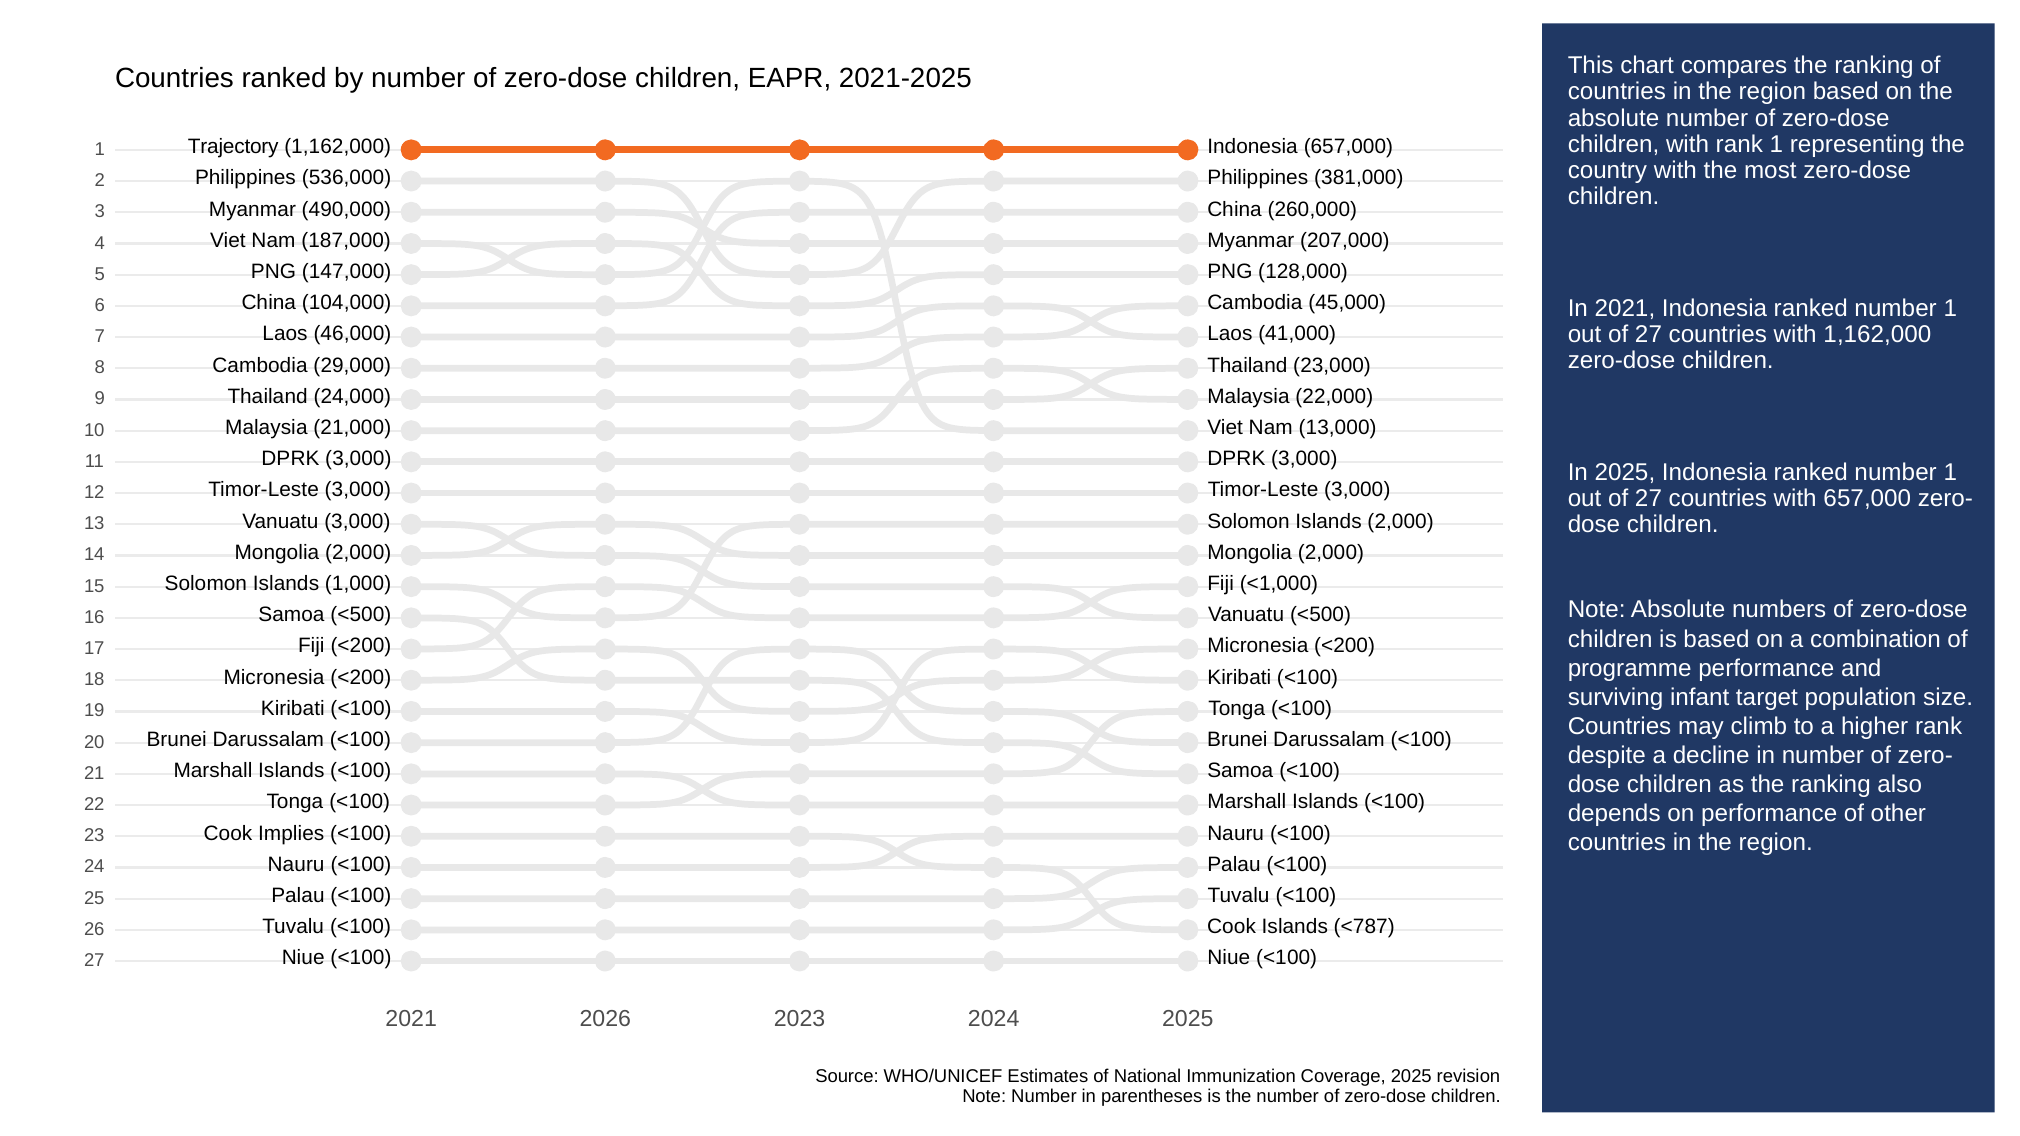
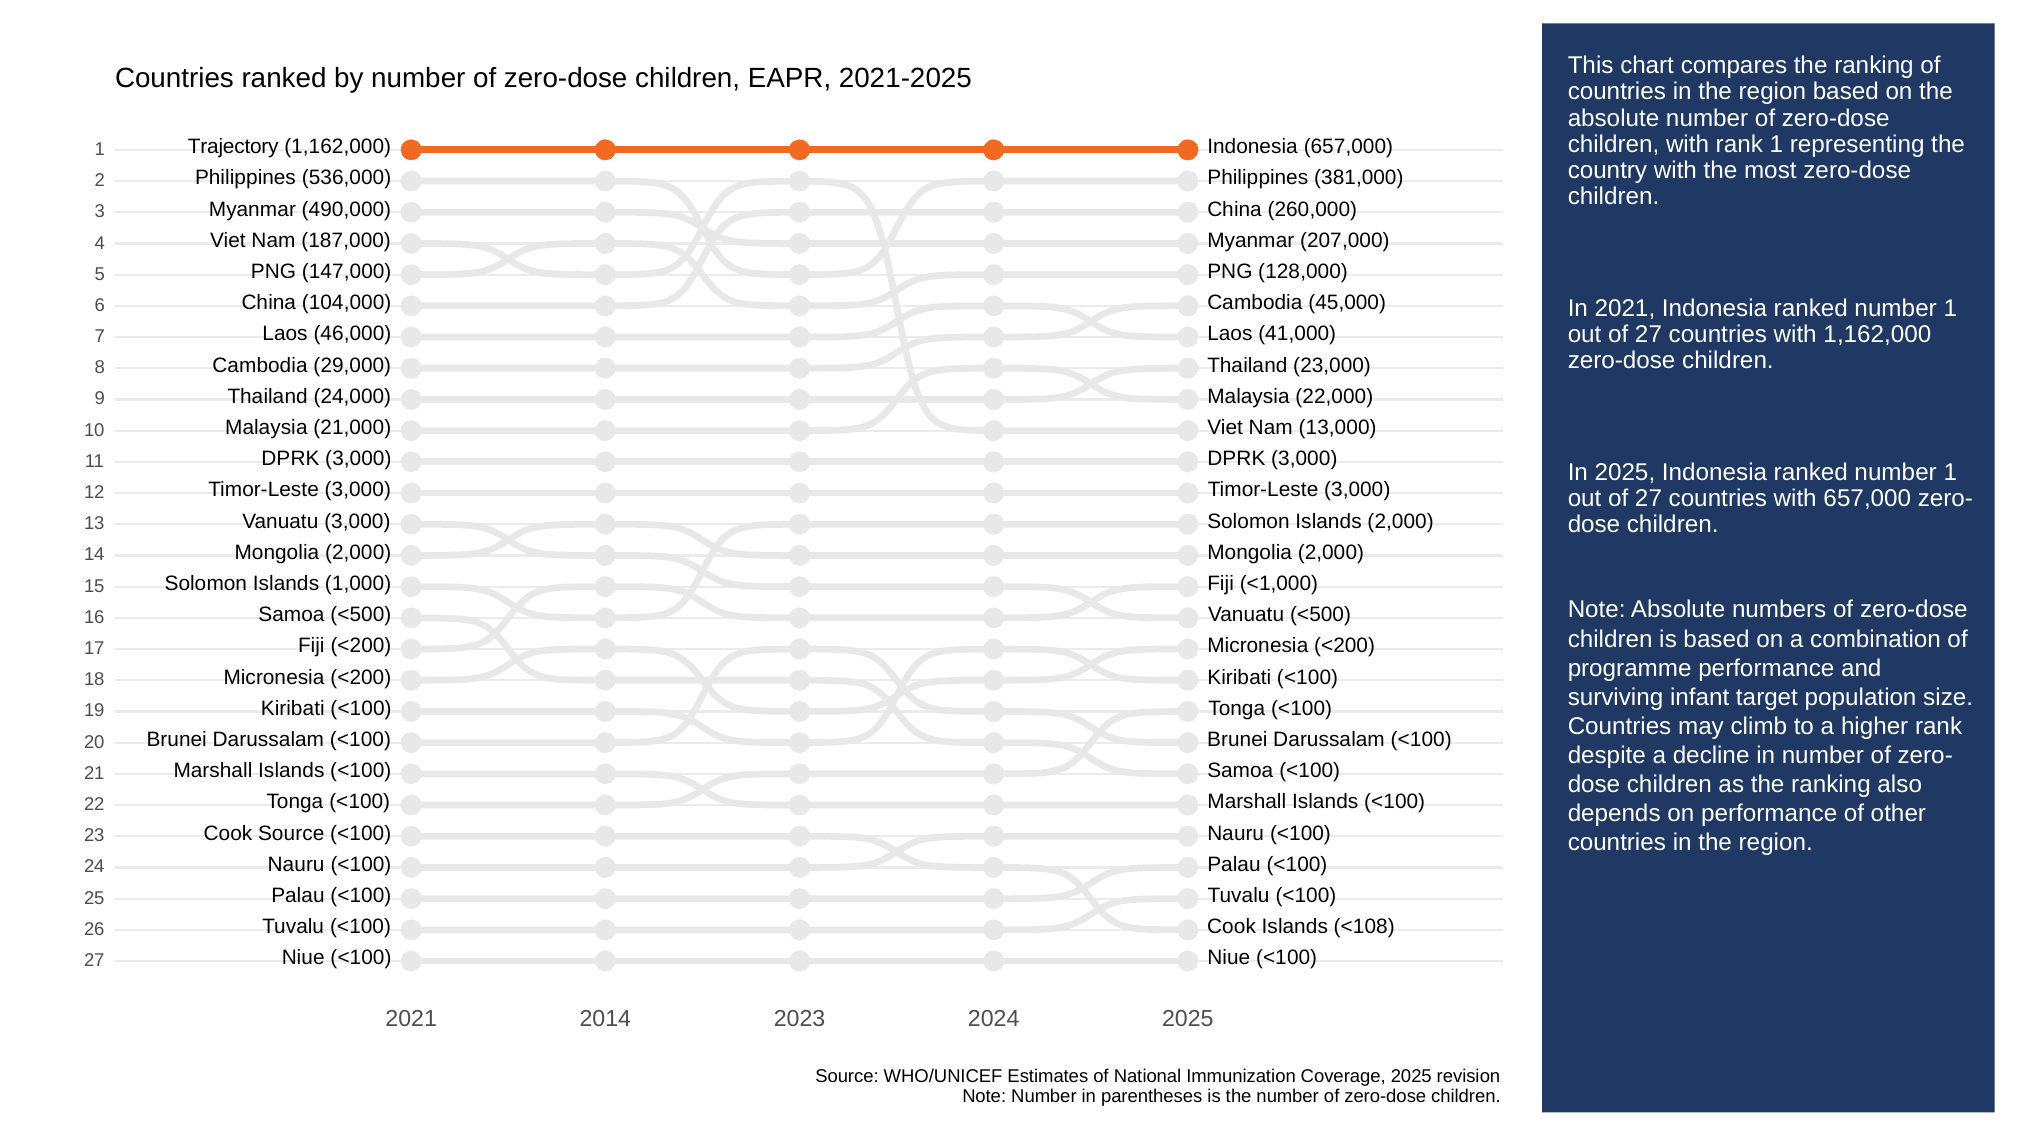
Cook Implies: Implies -> Source (291, 833)
<787: <787 -> <108 (1364, 927)
2026: 2026 -> 2014 (605, 1020)
